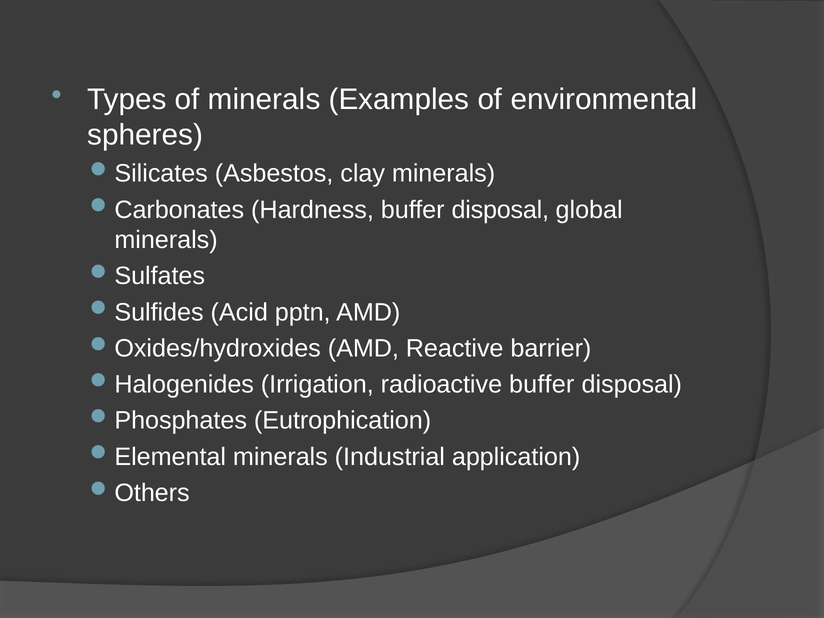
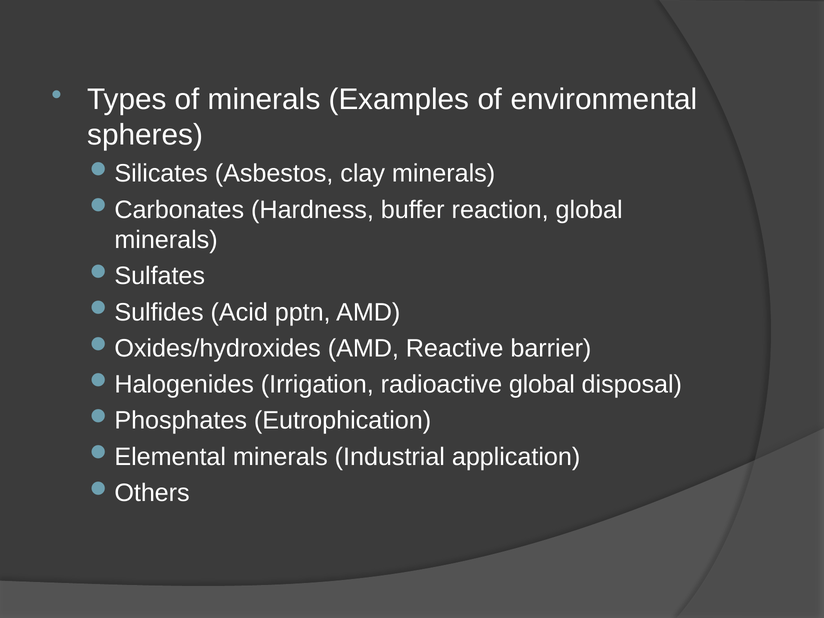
Hardness buffer disposal: disposal -> reaction (500, 210)
radioactive buffer: buffer -> global (542, 385)
